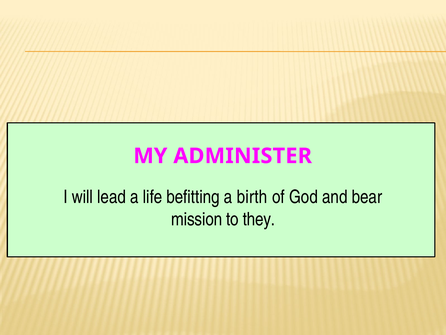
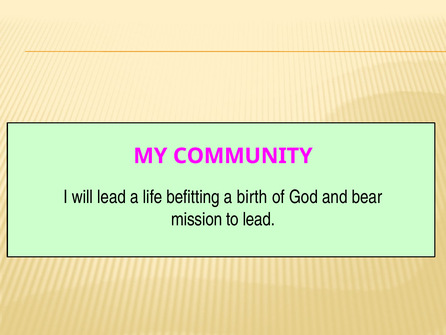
ADMINISTER: ADMINISTER -> COMMUNITY (243, 156)
to they: they -> lead (259, 219)
